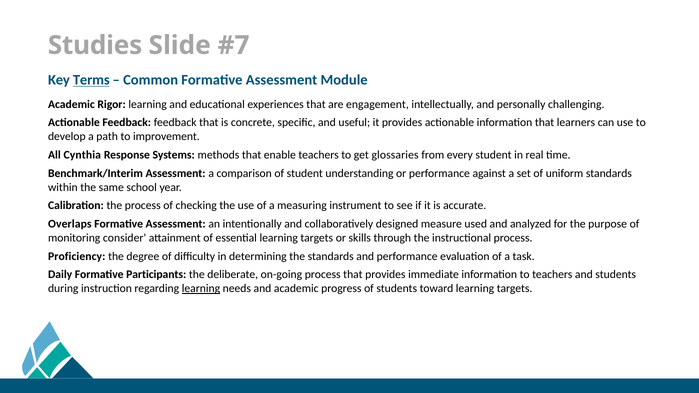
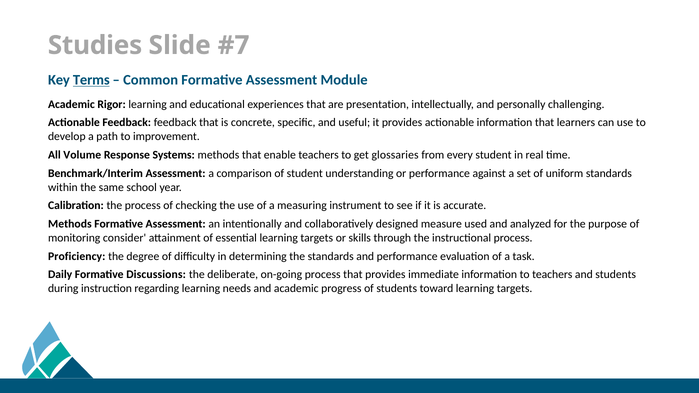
engagement: engagement -> presentation (378, 104)
Cynthia: Cynthia -> Volume (82, 155)
Overlaps: Overlaps -> Methods (70, 224)
Participants: Participants -> Discussions (156, 275)
learning underline: present -> none (201, 289)
